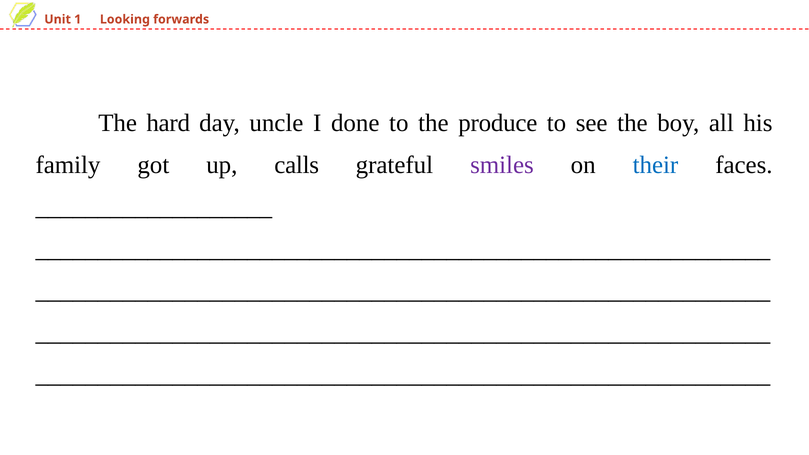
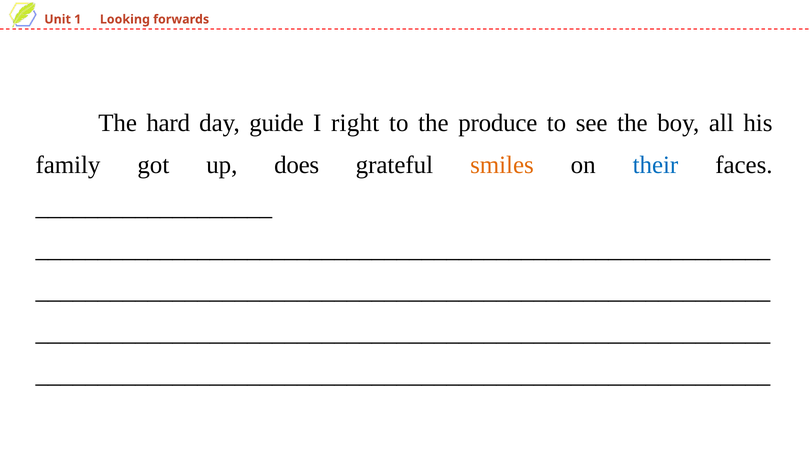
uncle: uncle -> guide (277, 123)
done: done -> right (355, 123)
calls: calls -> does (297, 165)
smiles colour: purple -> orange (502, 165)
